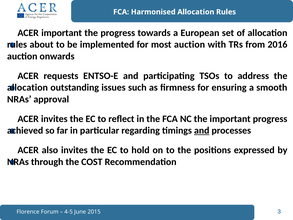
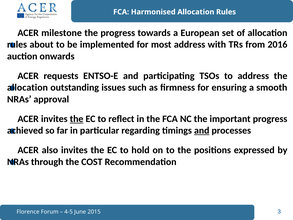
ACER important: important -> milestone (62, 33)
most auction: auction -> address (190, 44)
the underline: none -> present (77, 119)
